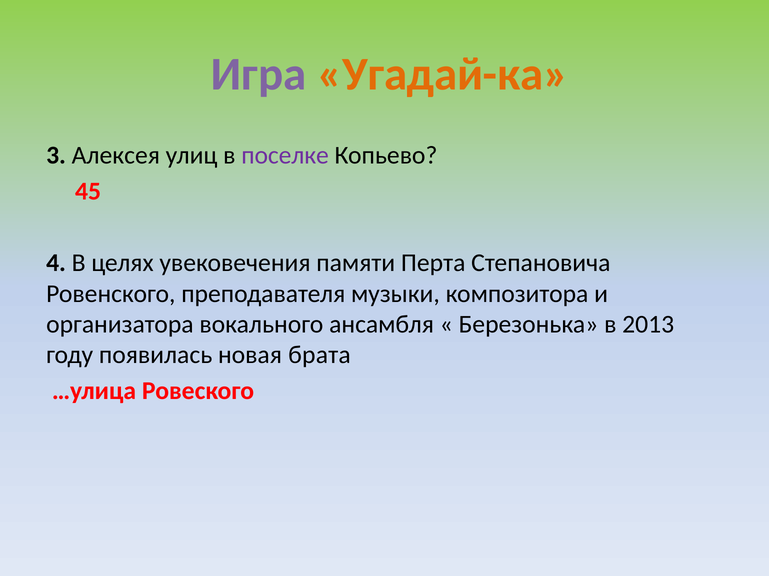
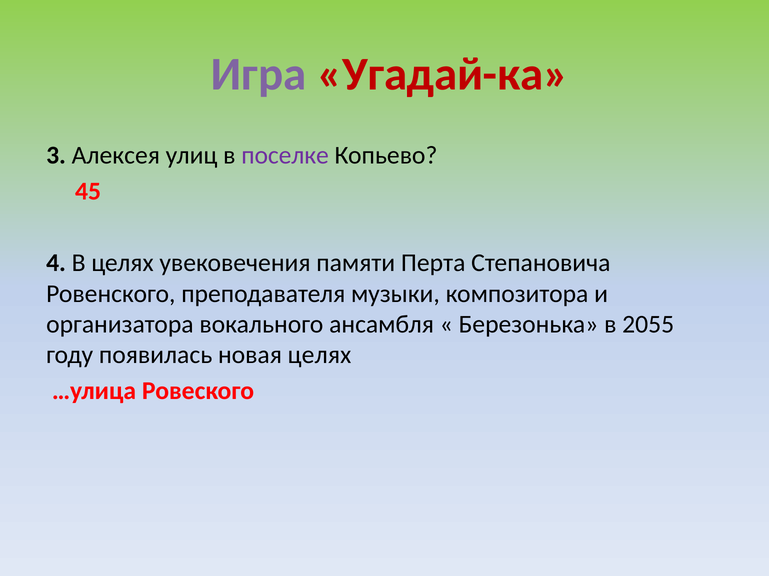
Угадай-ка colour: orange -> red (443, 74)
2013: 2013 -> 2055 (648, 325)
новая брата: брата -> целях (320, 356)
